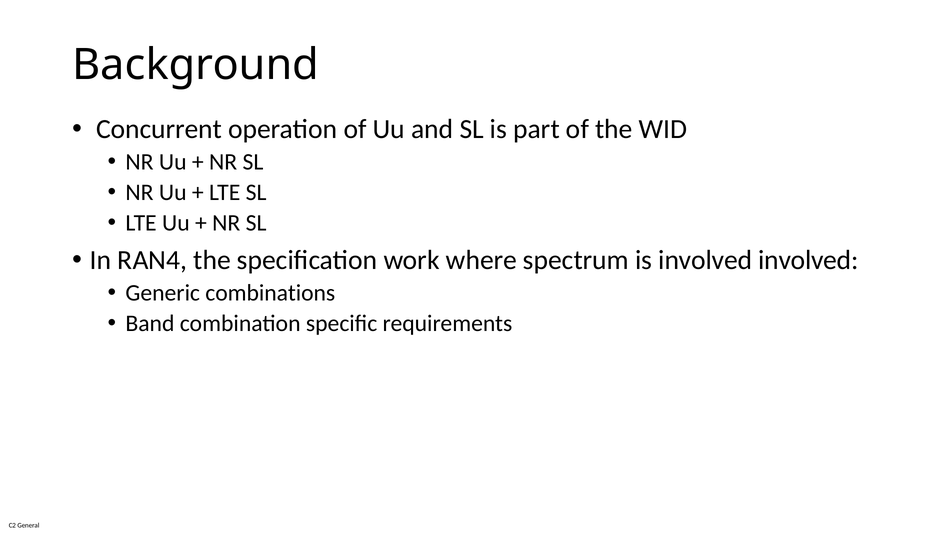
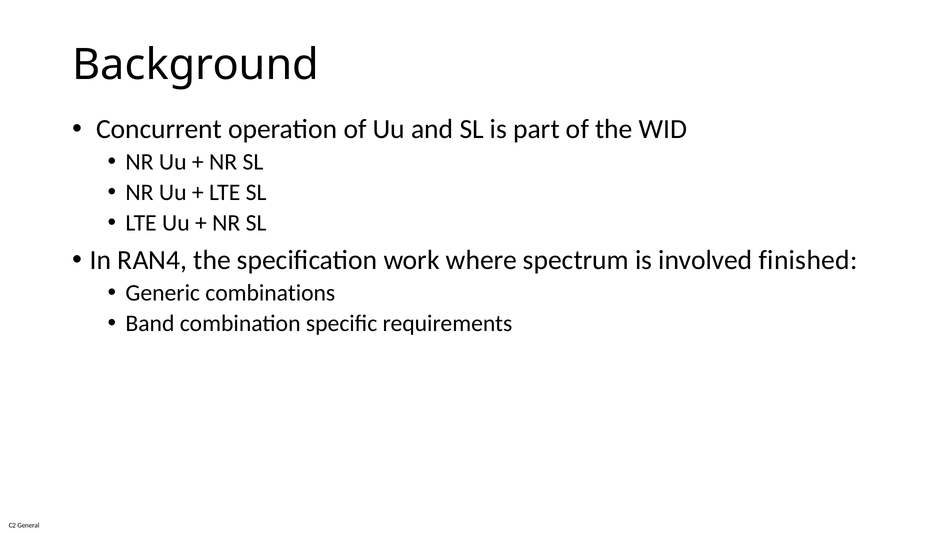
involved involved: involved -> finished (808, 260)
